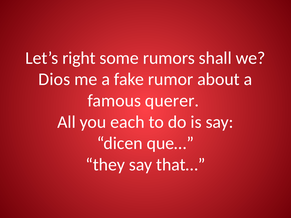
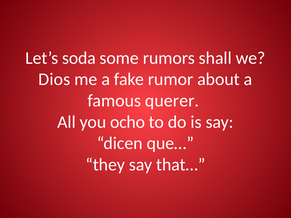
right: right -> soda (79, 58)
each: each -> ocho (128, 122)
